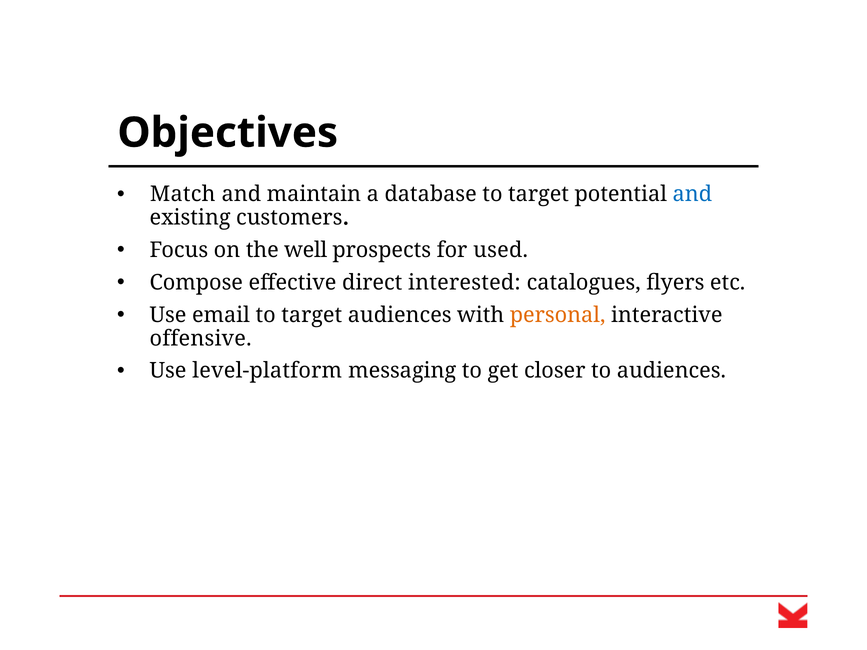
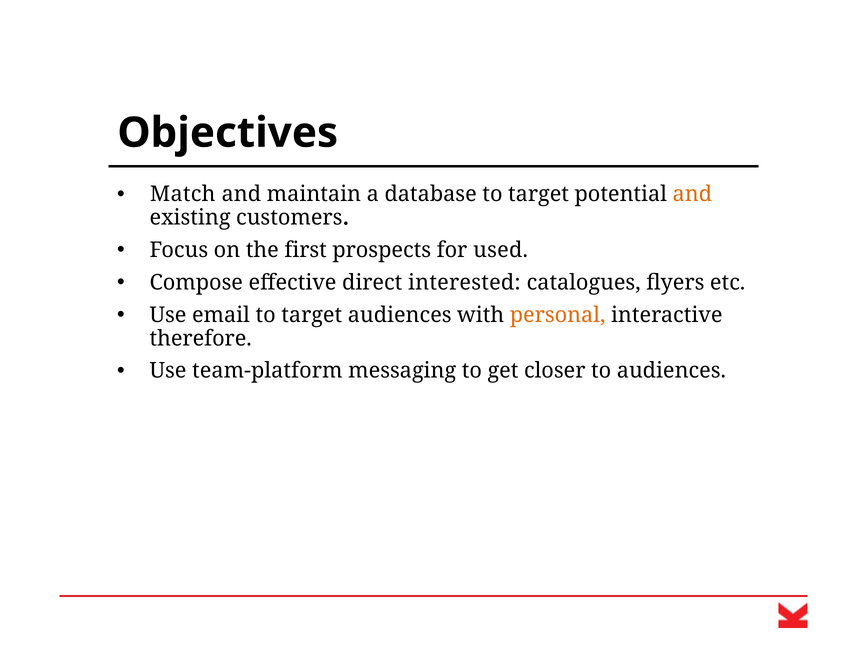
and colour: blue -> orange (692, 194)
well: well -> first (306, 250)
offensive: offensive -> therefore (201, 339)
level-platform: level-platform -> team-platform (267, 371)
